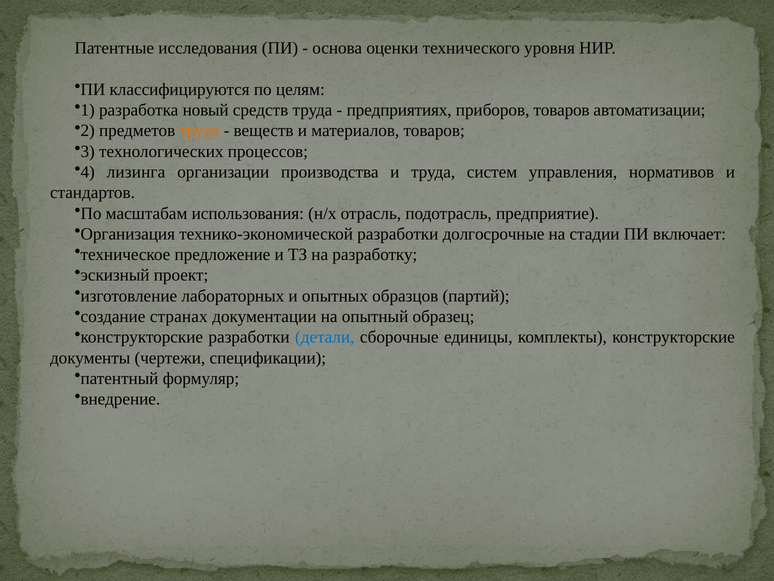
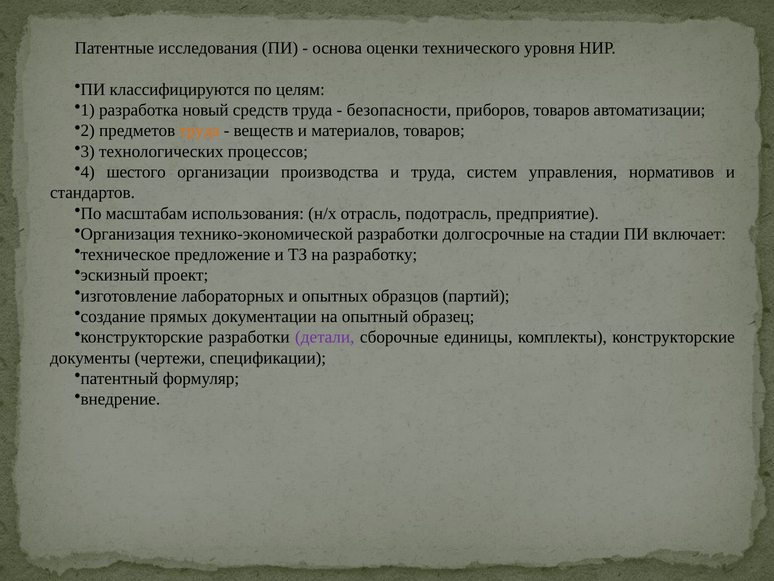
предприятиях: предприятиях -> безопасности (399, 110)
лизинга: лизинга -> шестого (136, 172)
странах: странах -> прямых (179, 316)
детали colour: blue -> purple (325, 337)
